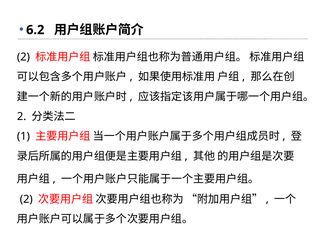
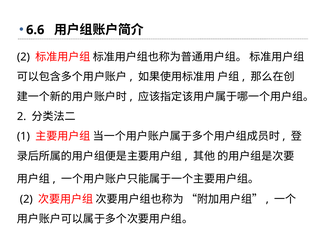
6.2: 6.2 -> 6.6 (35, 30)
